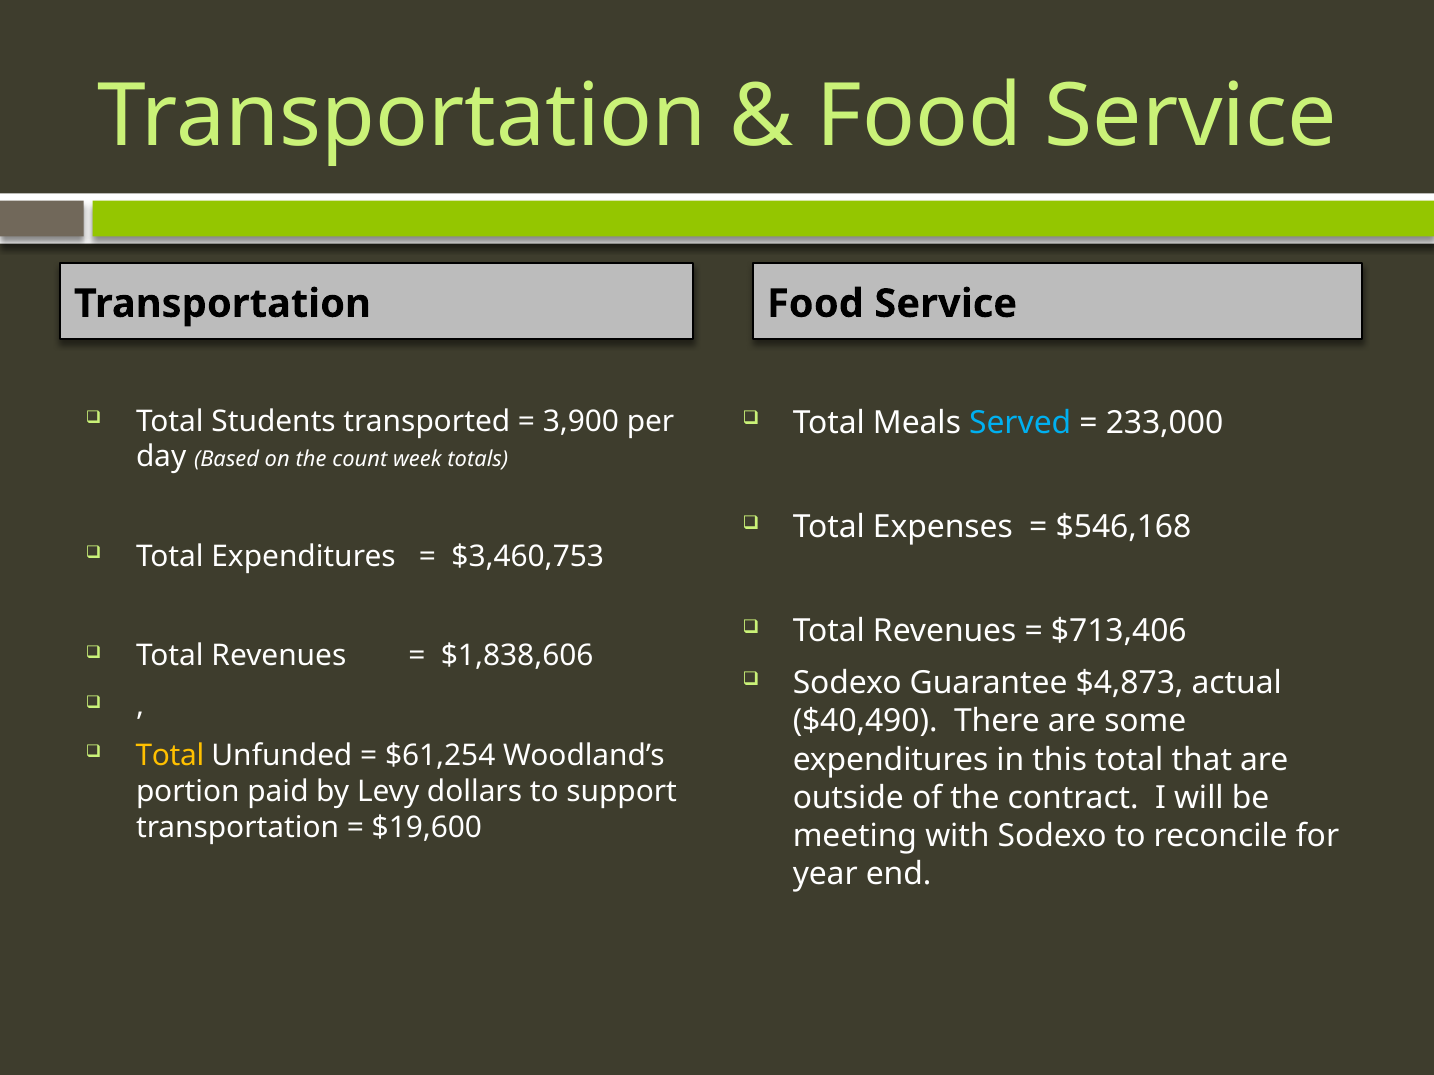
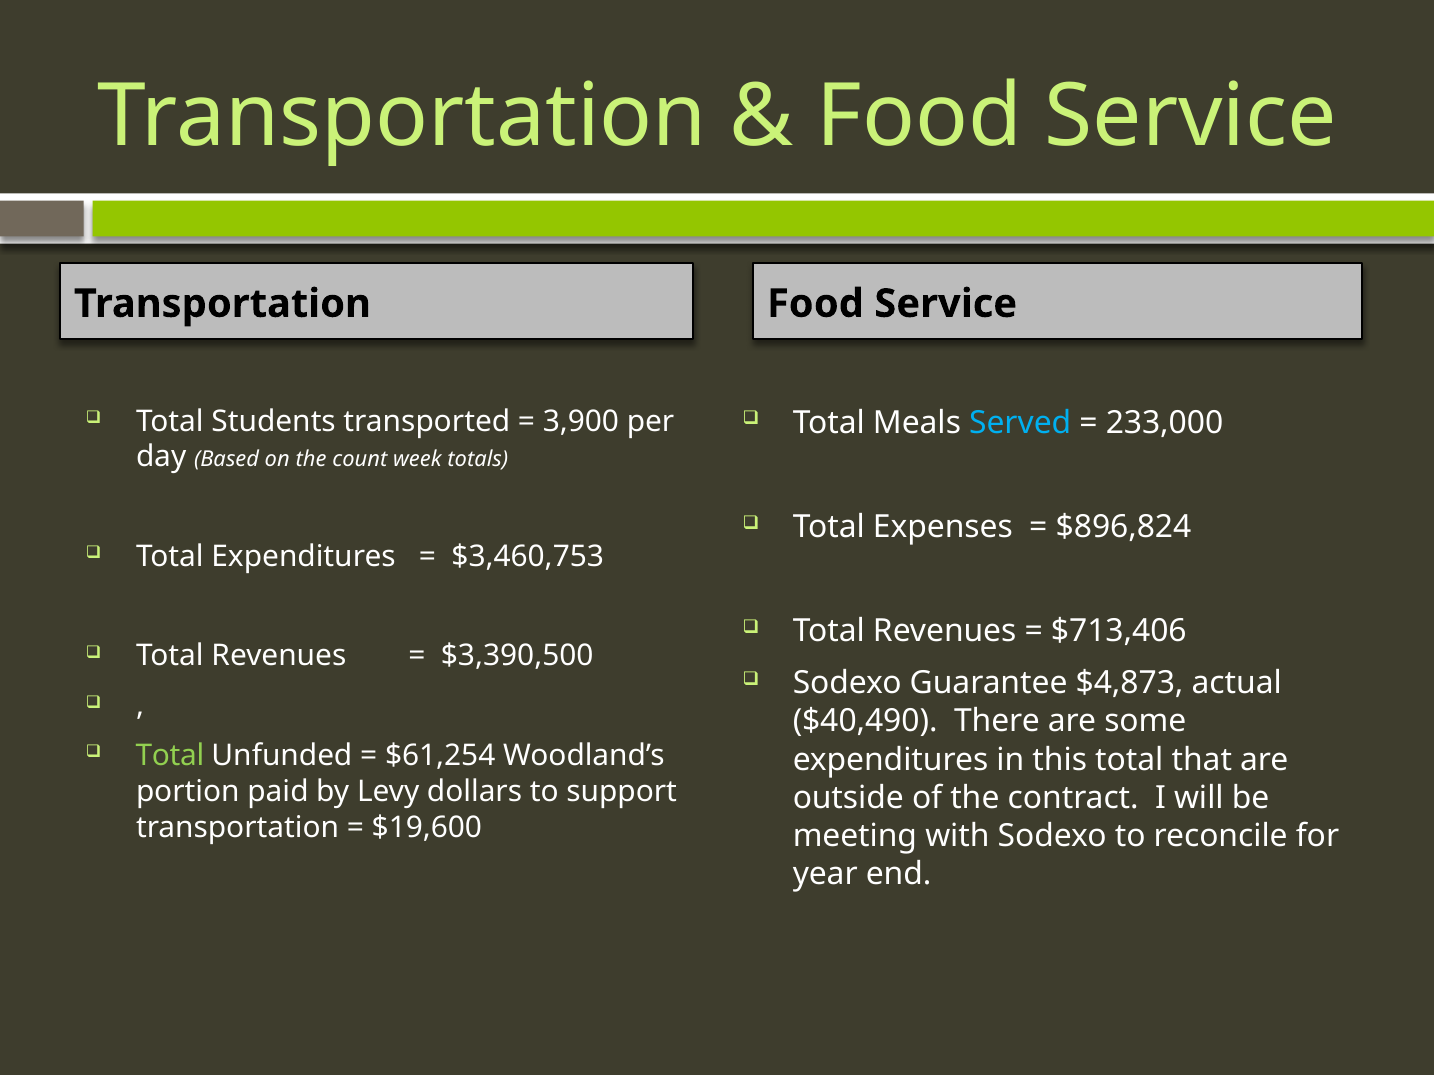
$546,168: $546,168 -> $896,824 (1124, 527)
$1,838,606: $1,838,606 -> $3,390,500 (517, 656)
Total colour: yellow -> light green (170, 756)
